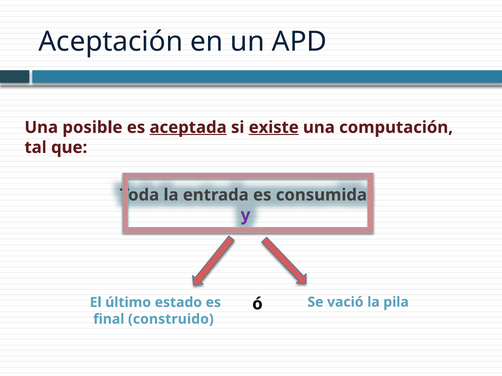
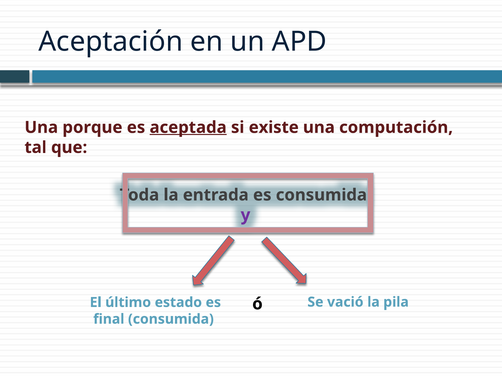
posible: posible -> porque (92, 128)
existe underline: present -> none (274, 128)
final construido: construido -> consumida (171, 320)
